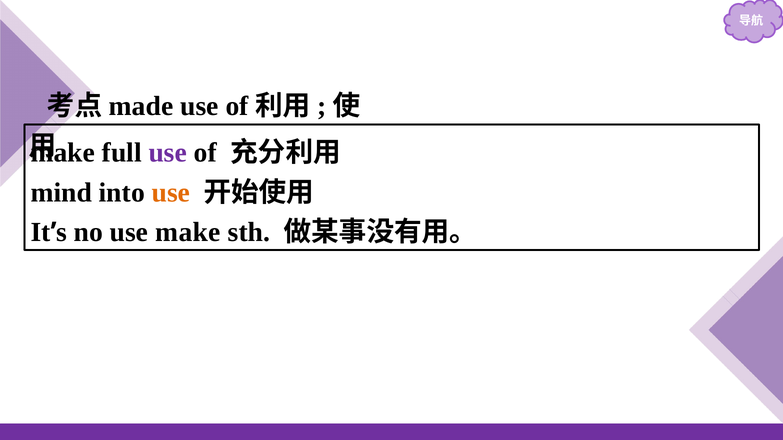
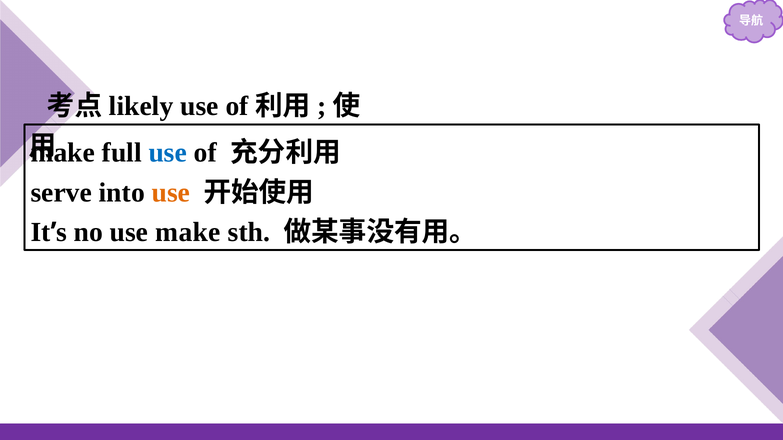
made: made -> likely (141, 106)
use colour: purple -> blue (168, 153)
mind: mind -> serve (61, 193)
